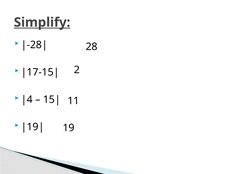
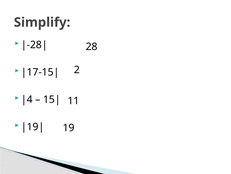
Simplify underline: present -> none (42, 22)
